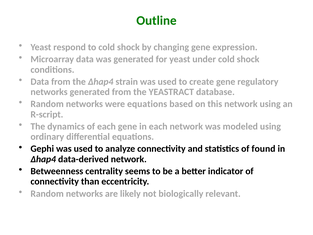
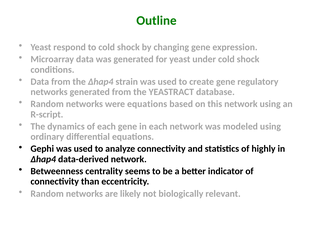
found: found -> highly (264, 149)
